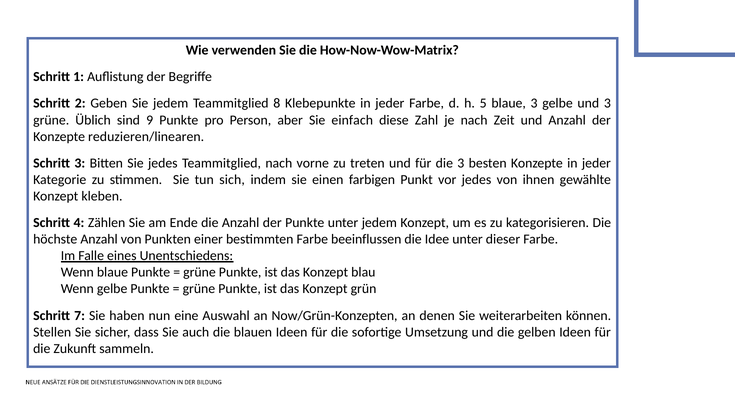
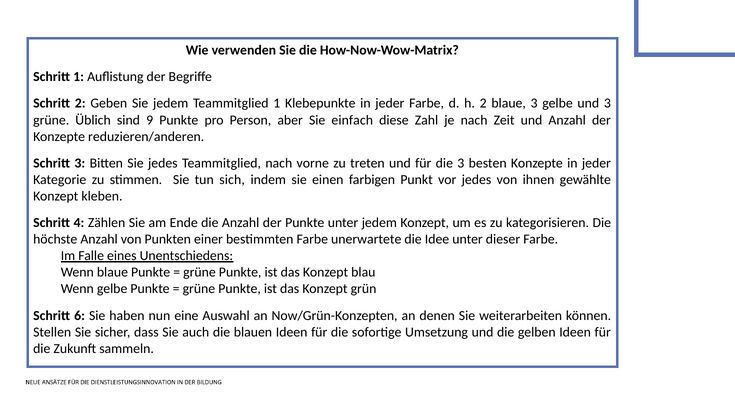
Teammitglied 8: 8 -> 1 (277, 104)
h 5: 5 -> 2 (483, 104)
reduzieren/linearen: reduzieren/linearen -> reduzieren/anderen (146, 137)
beeinflussen: beeinflussen -> unerwartete (366, 240)
7: 7 -> 6 (80, 316)
